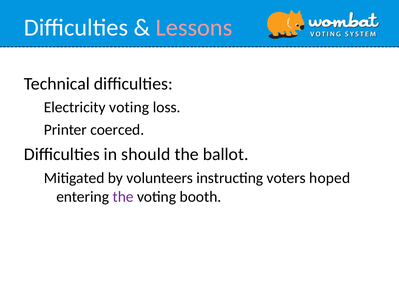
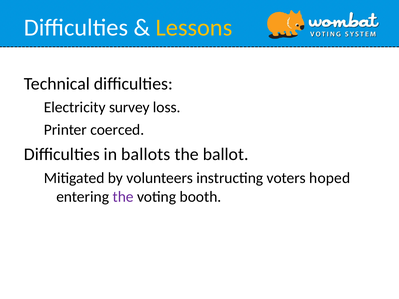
Lessons colour: pink -> yellow (194, 28)
Electricity voting: voting -> survey (129, 107)
should: should -> ballots (146, 154)
